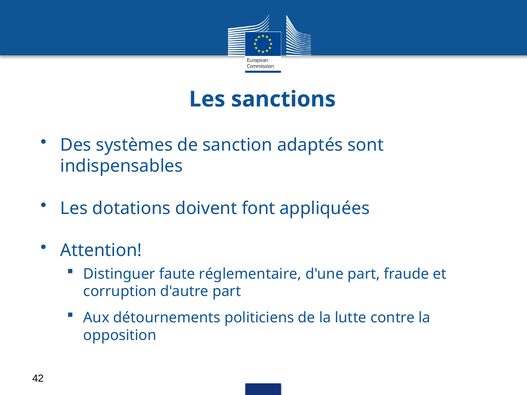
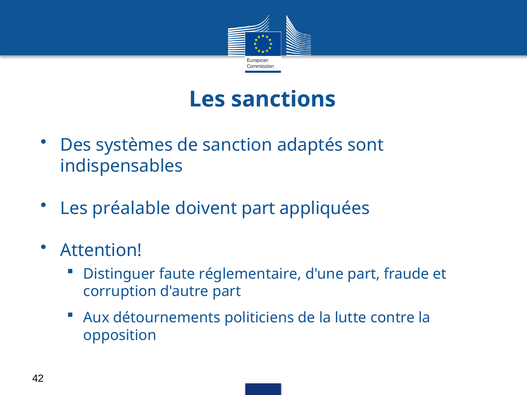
dotations: dotations -> préalable (131, 208)
doivent font: font -> part (258, 208)
